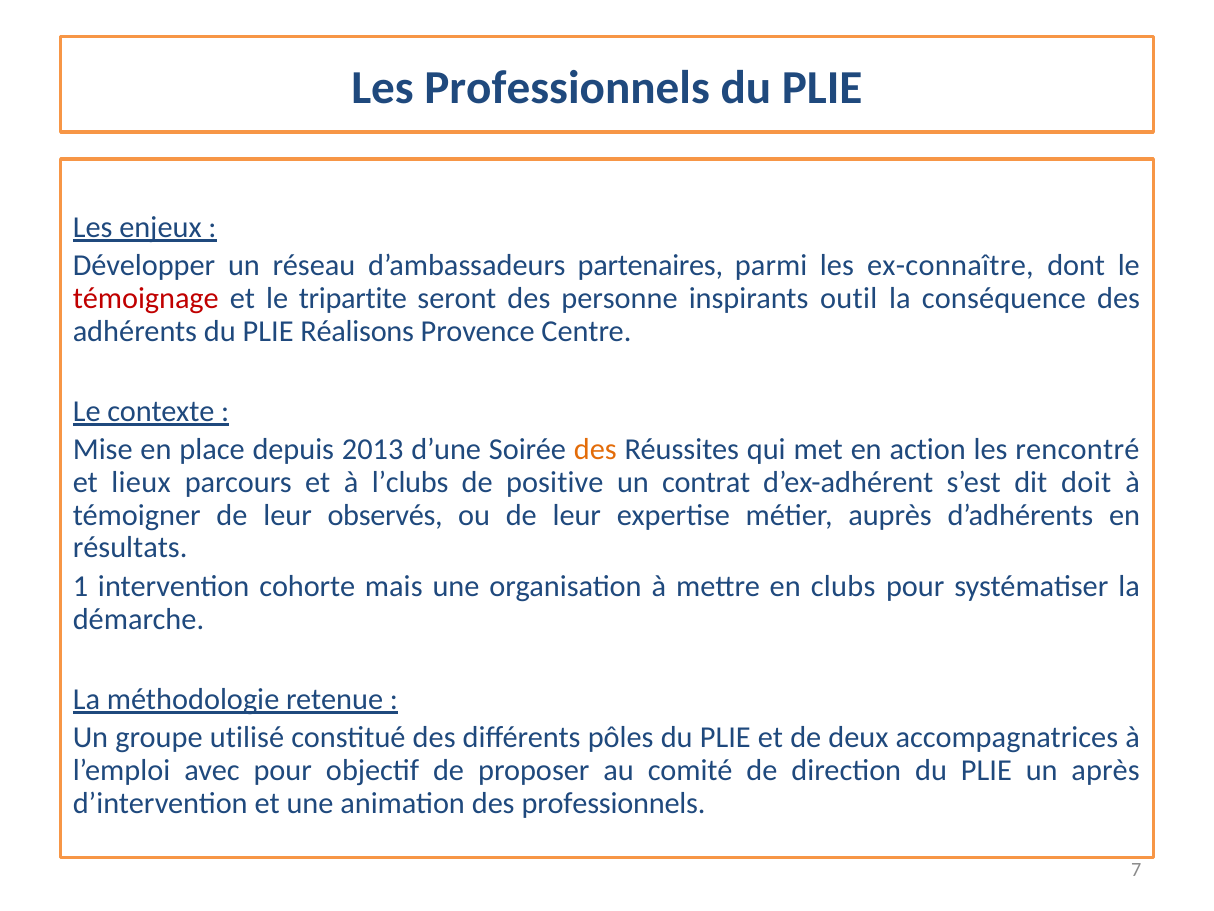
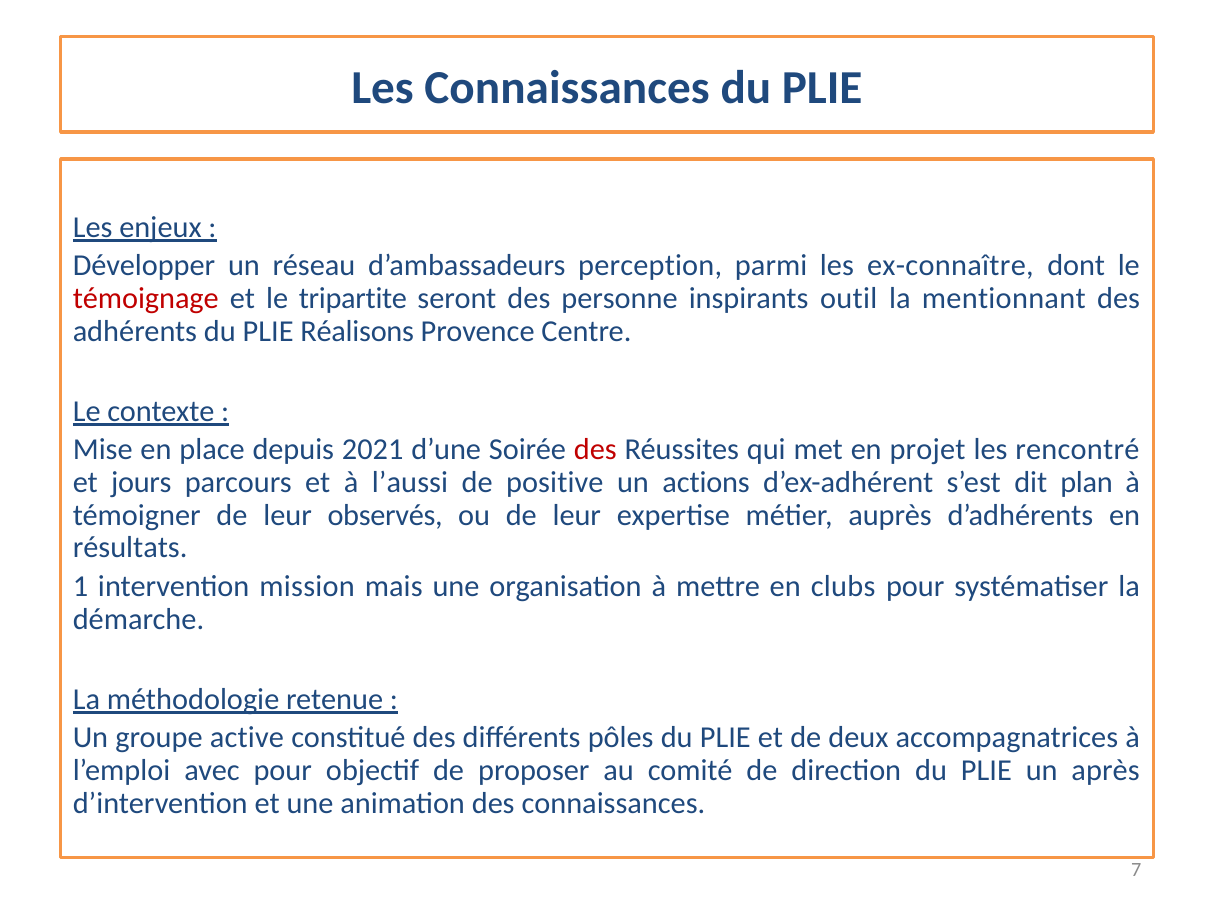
Les Professionnels: Professionnels -> Connaissances (567, 88)
partenaires: partenaires -> perception (650, 265)
conséquence: conséquence -> mentionnant (1004, 298)
2013: 2013 -> 2021 (373, 449)
des colour: orange -> red (595, 449)
action: action -> projet (928, 449)
lieux: lieux -> jours (141, 482)
l’clubs: l’clubs -> l’aussi (410, 482)
contrat: contrat -> actions (706, 482)
doit: doit -> plan (1086, 482)
cohorte: cohorte -> mission (307, 586)
utilisé: utilisé -> active (247, 737)
des professionnels: professionnels -> connaissances (613, 803)
